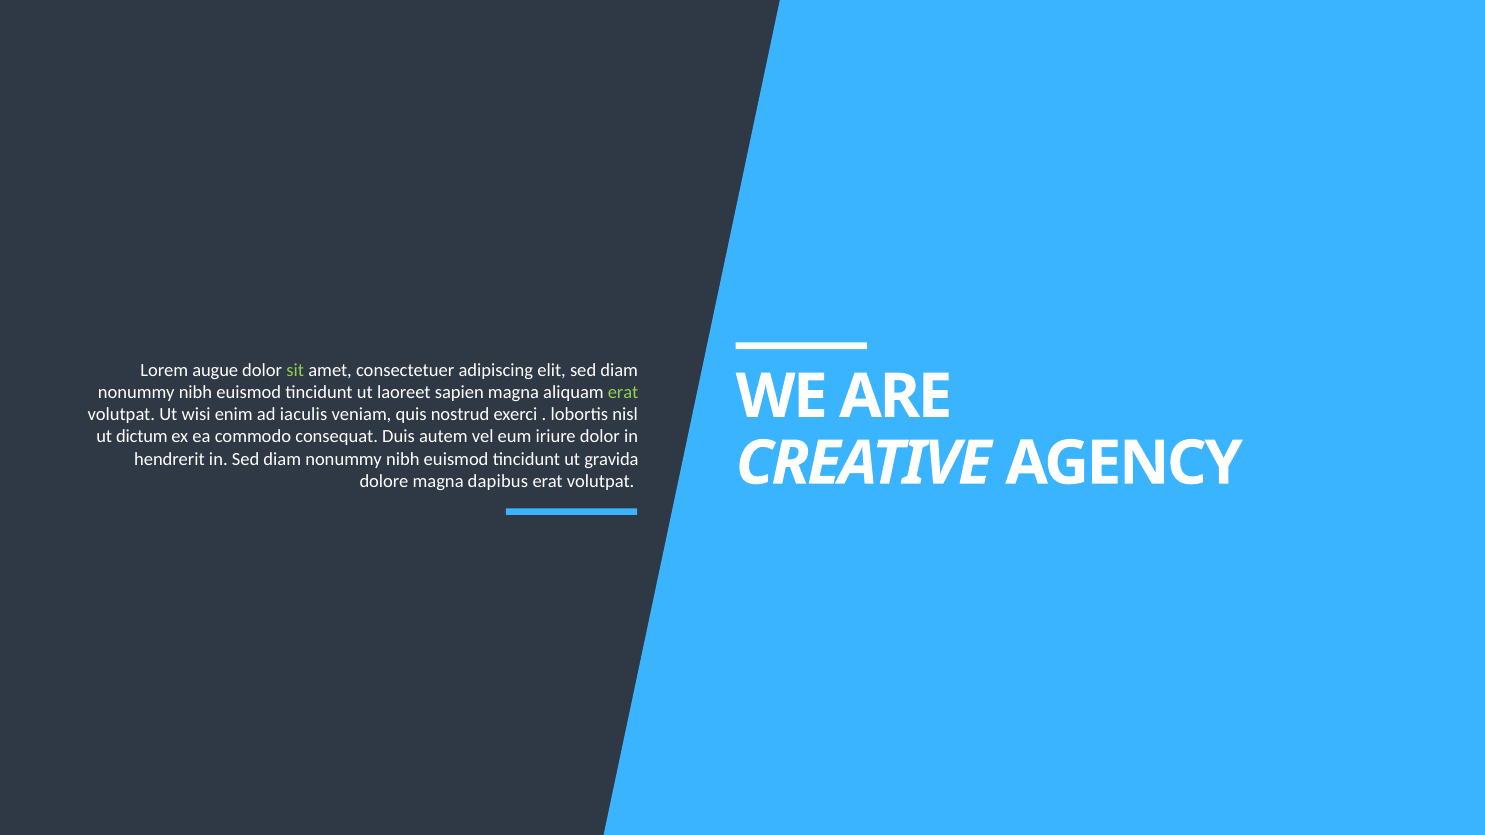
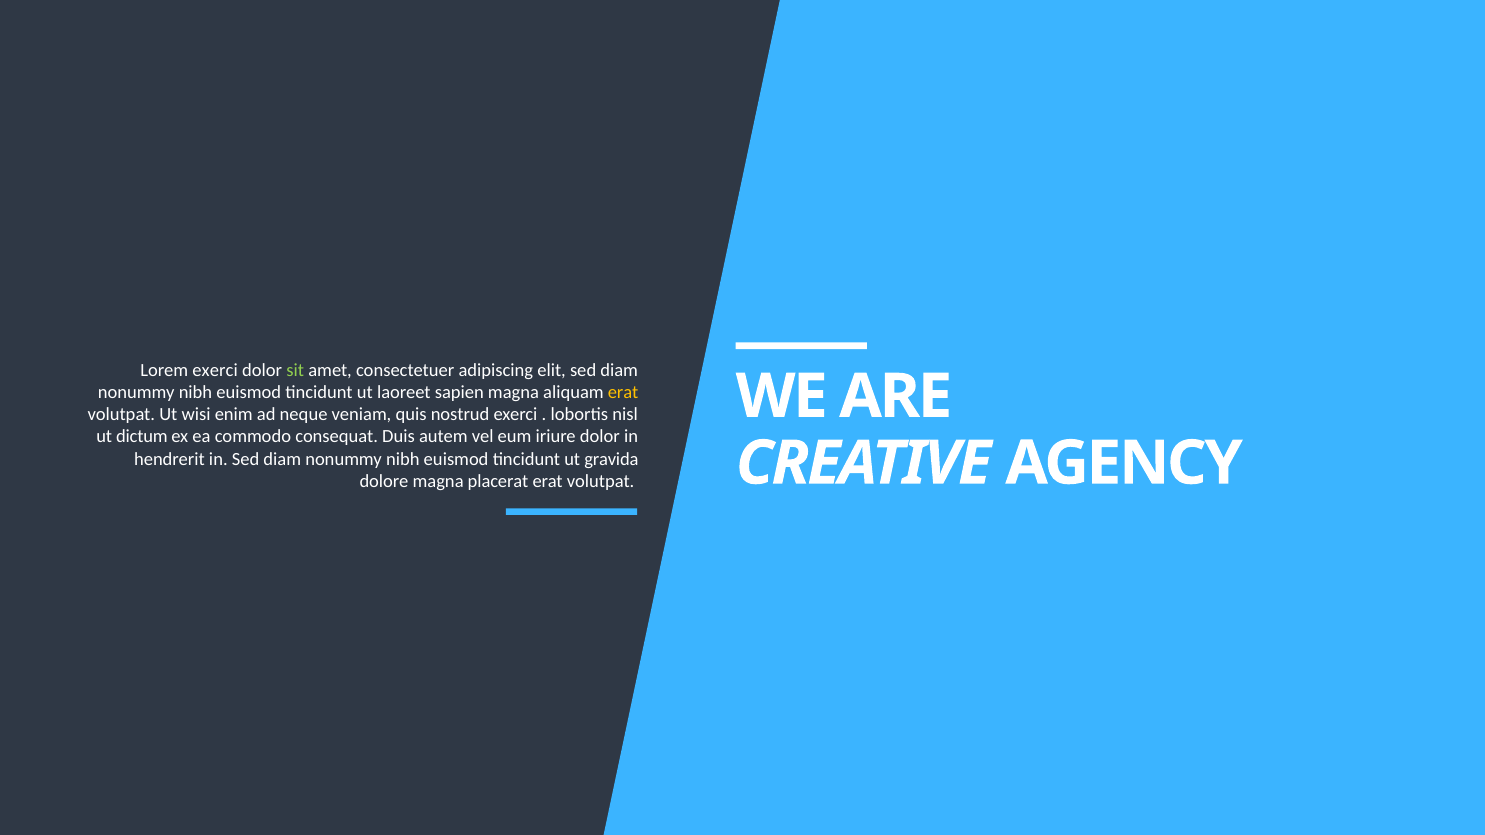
Lorem augue: augue -> exerci (215, 370)
erat colour: light green -> yellow (623, 392)
iaculis: iaculis -> neque (304, 415)
dapibus: dapibus -> placerat (498, 481)
